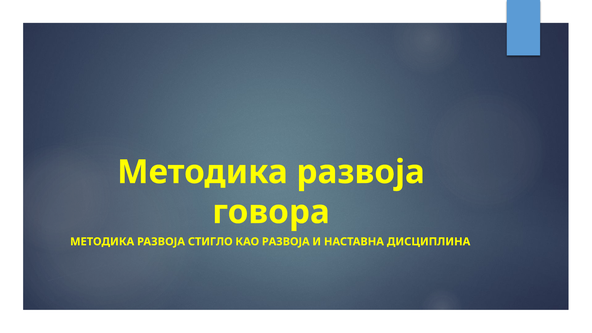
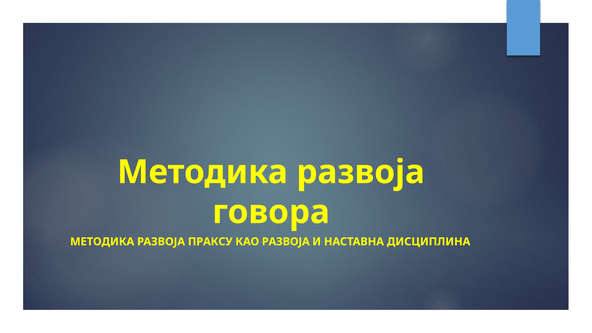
СТИГЛО: СТИГЛО -> ПРАКСУ (210, 242)
